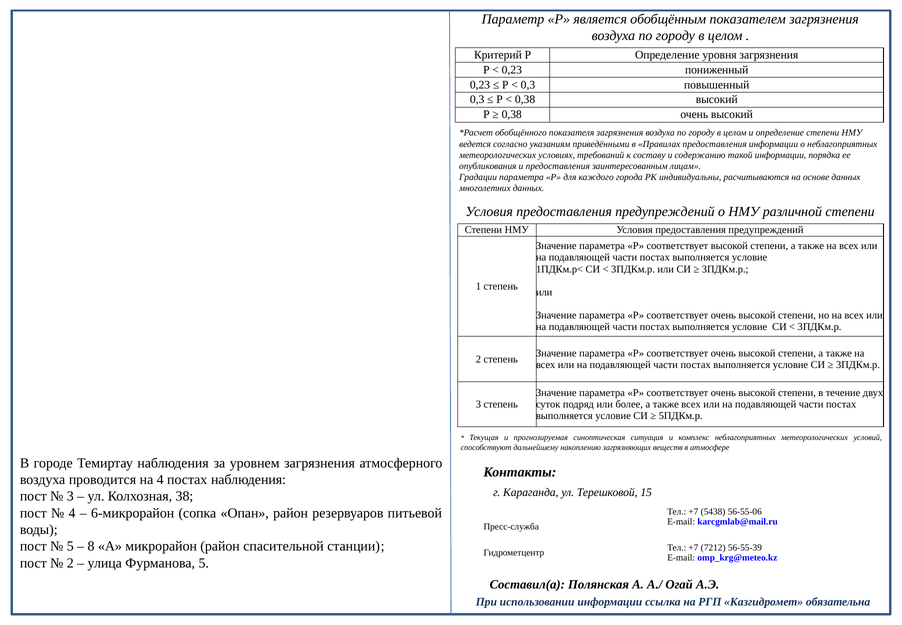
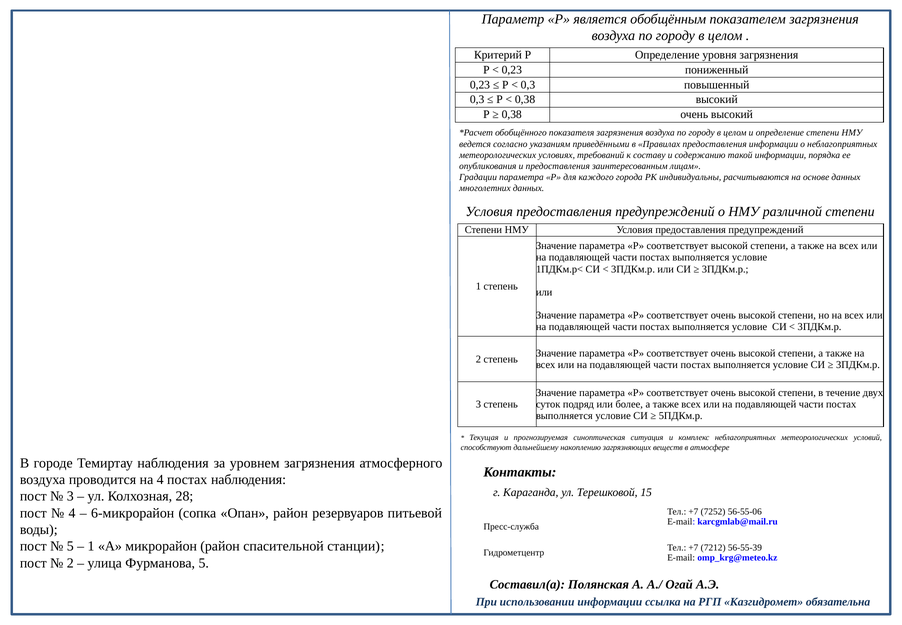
38: 38 -> 28 (184, 496)
5438: 5438 -> 7252 (713, 511)
8: 8 -> 1 (91, 546)
